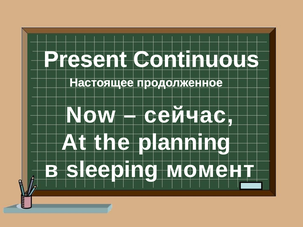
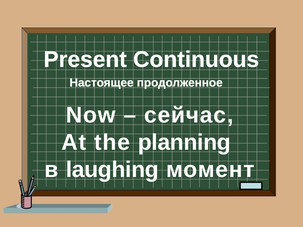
sleeping: sleeping -> laughing (112, 170)
